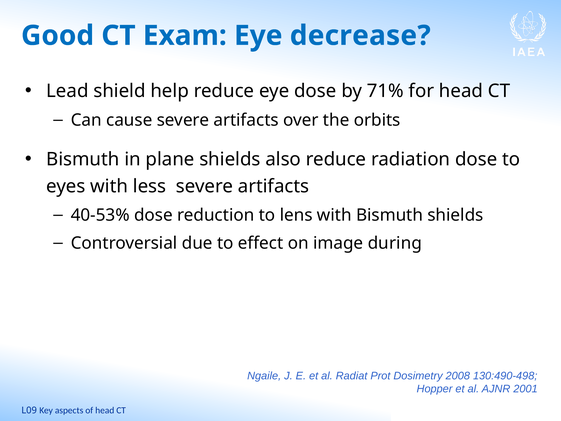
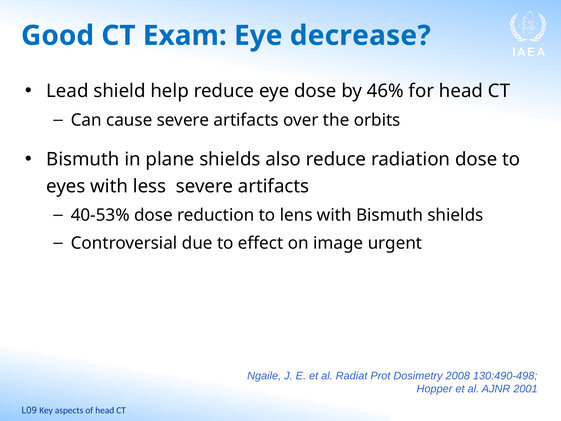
71%: 71% -> 46% (385, 91)
during: during -> urgent (395, 243)
